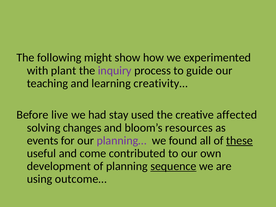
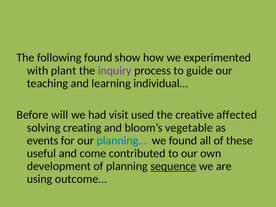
following might: might -> found (98, 58)
creativity…: creativity… -> individual… (161, 83)
live: live -> will (60, 115)
stay: stay -> visit (119, 115)
changes: changes -> creating (82, 128)
resources: resources -> vegetable (189, 128)
planning… colour: purple -> blue (122, 141)
these underline: present -> none (240, 141)
